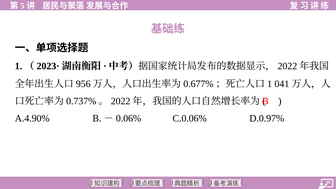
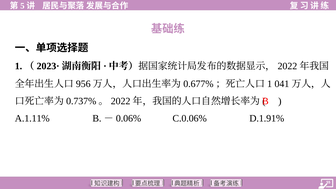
A.4.90%: A.4.90% -> A.1.11% (32, 118)
D.0.97%: D.0.97% -> D.1.91% (267, 118)
